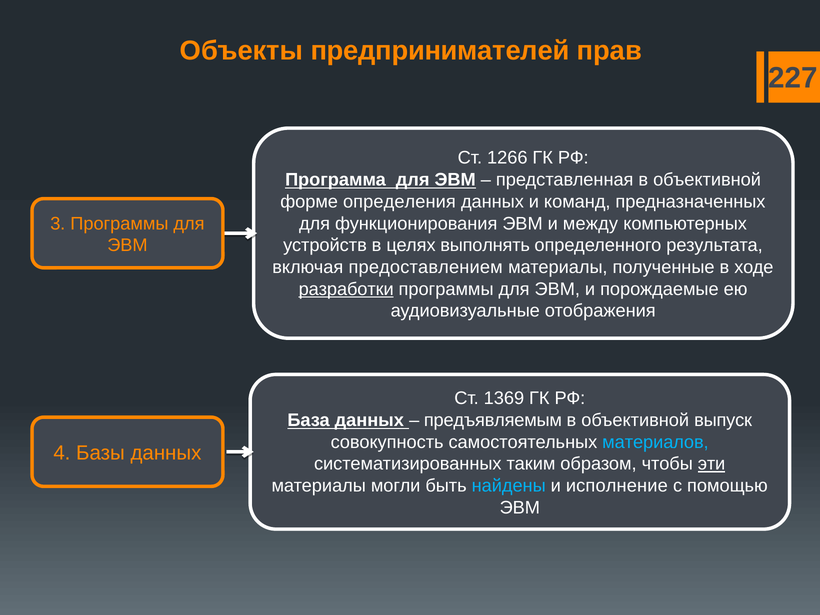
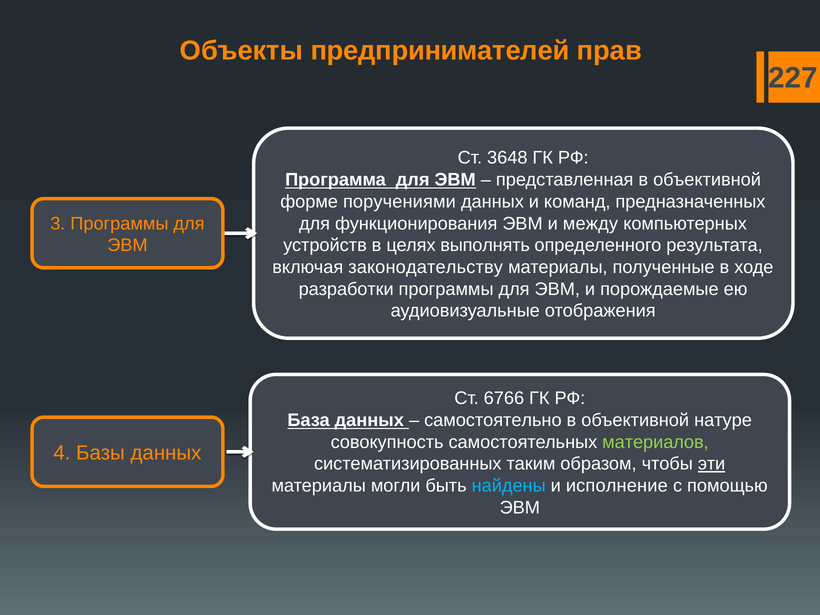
1266: 1266 -> 3648 (507, 158)
определения: определения -> поручениями (399, 202)
предоставлением: предоставлением -> законодательству (426, 267)
разработки underline: present -> none (346, 289)
1369: 1369 -> 6766 (504, 398)
предъявляемым: предъявляемым -> самостоятельно (493, 420)
выпуск: выпуск -> натуре (723, 420)
материалов colour: light blue -> light green (655, 442)
